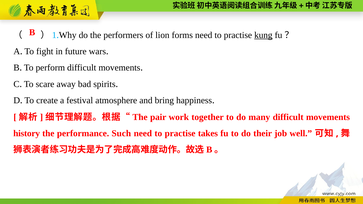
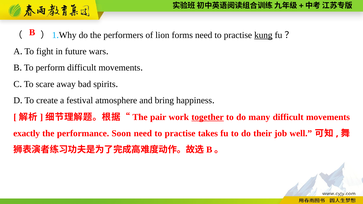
together underline: none -> present (208, 117)
history: history -> exactly (27, 133)
Such: Such -> Soon (121, 133)
